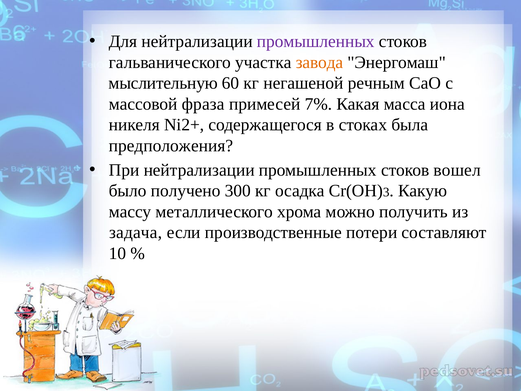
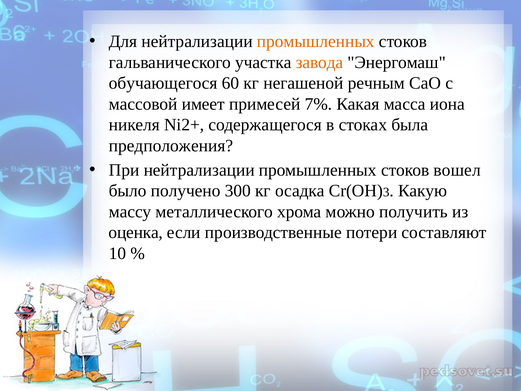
промышленных colour: purple -> orange (316, 41)
мыслительную: мыслительную -> обучающегося (163, 83)
фраза: фраза -> имеет (203, 104)
задача: задача -> оценка (136, 232)
